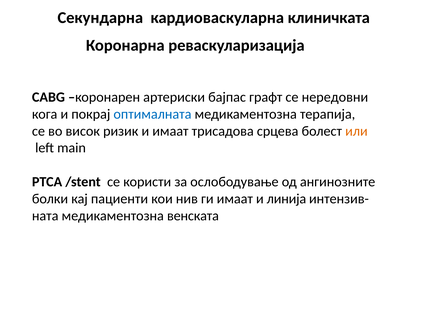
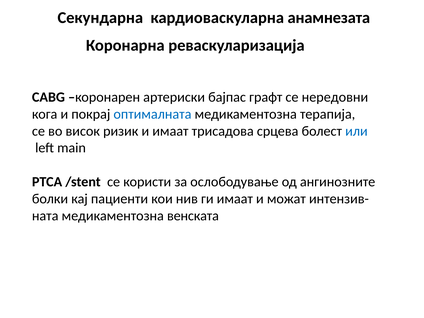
клиничката: клиничката -> анамнезата (329, 18)
или colour: orange -> blue (356, 131)
линија: линија -> можат (286, 199)
